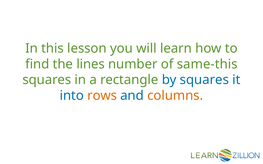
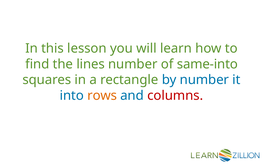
same-this: same-this -> same-into (207, 64)
by squares: squares -> number (204, 80)
columns colour: orange -> red (175, 96)
